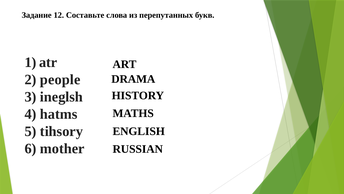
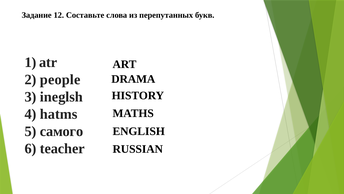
tihsory: tihsory -> самого (62, 131)
mother: mother -> teacher (62, 148)
